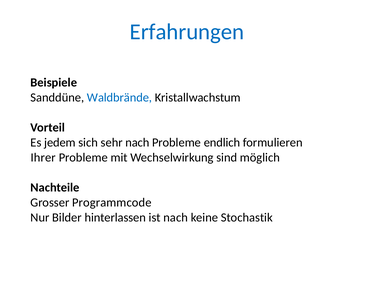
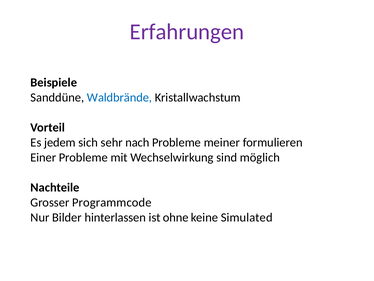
Erfahrungen colour: blue -> purple (187, 32)
endlich: endlich -> meiner (222, 142)
Ihrer: Ihrer -> Einer (43, 157)
ist nach: nach -> ohne (176, 217)
Stochastik: Stochastik -> Simulated (247, 217)
